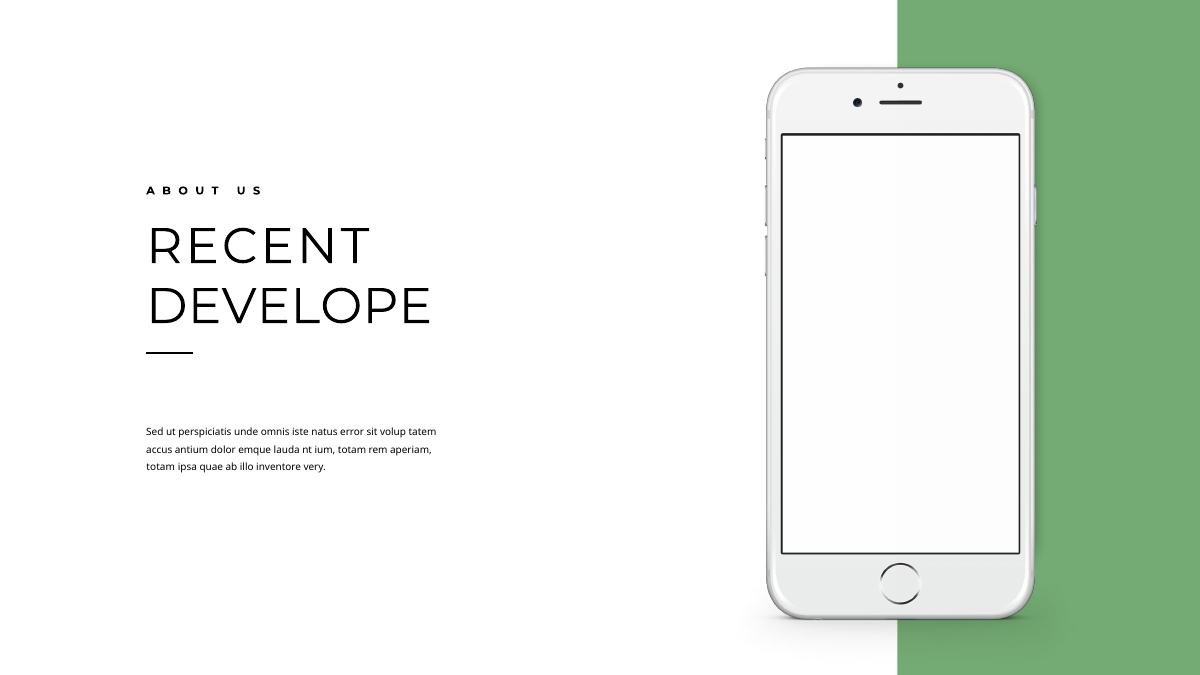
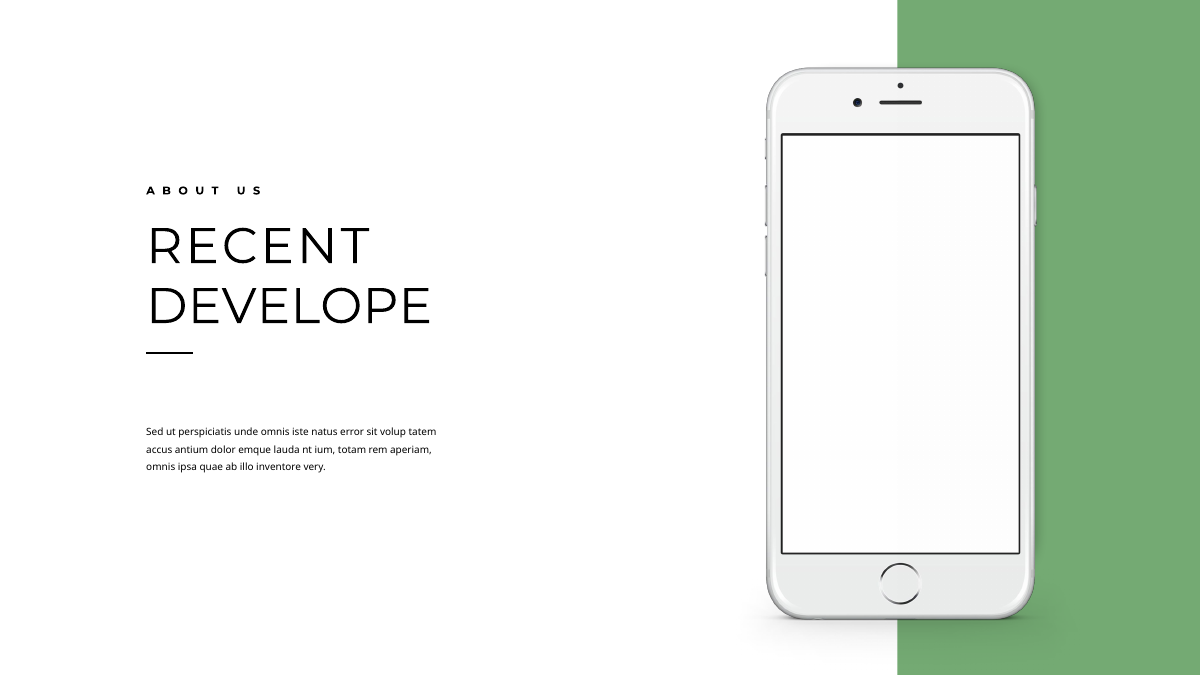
totam: totam -> omnis (161, 468)
